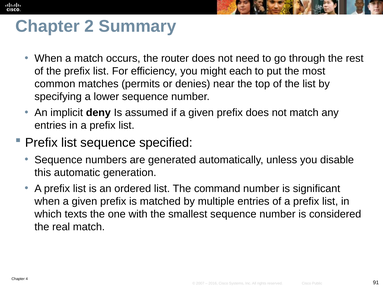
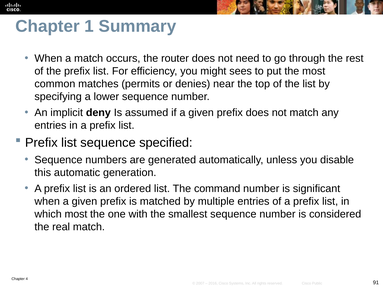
2: 2 -> 1 (89, 26)
each: each -> sees (241, 71)
which texts: texts -> most (76, 214)
